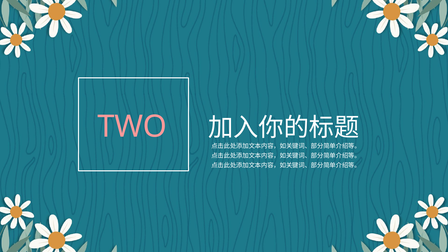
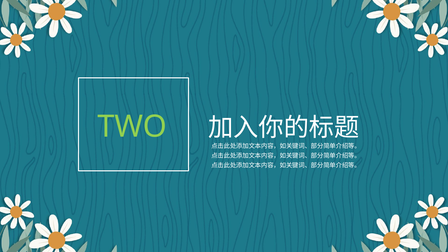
TWO colour: pink -> light green (132, 127)
